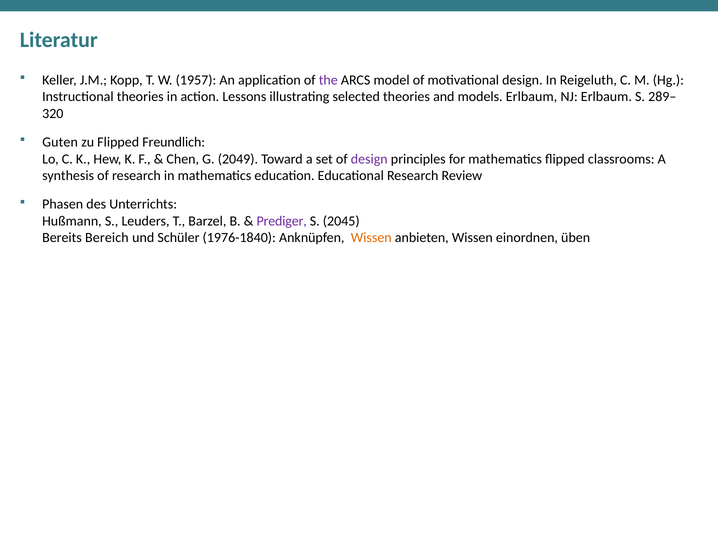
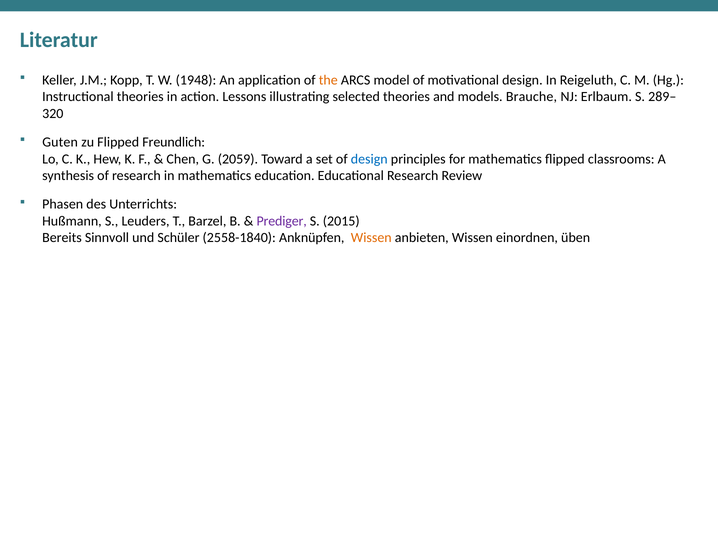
1957: 1957 -> 1948 (196, 80)
the colour: purple -> orange (328, 80)
models Erlbaum: Erlbaum -> Brauche (531, 97)
2049: 2049 -> 2059 (238, 159)
design colour: purple -> blue (369, 159)
2045: 2045 -> 2015 (341, 221)
Bereich: Bereich -> Sinnvoll (107, 238)
1976-1840: 1976-1840 -> 2558-1840 (239, 238)
